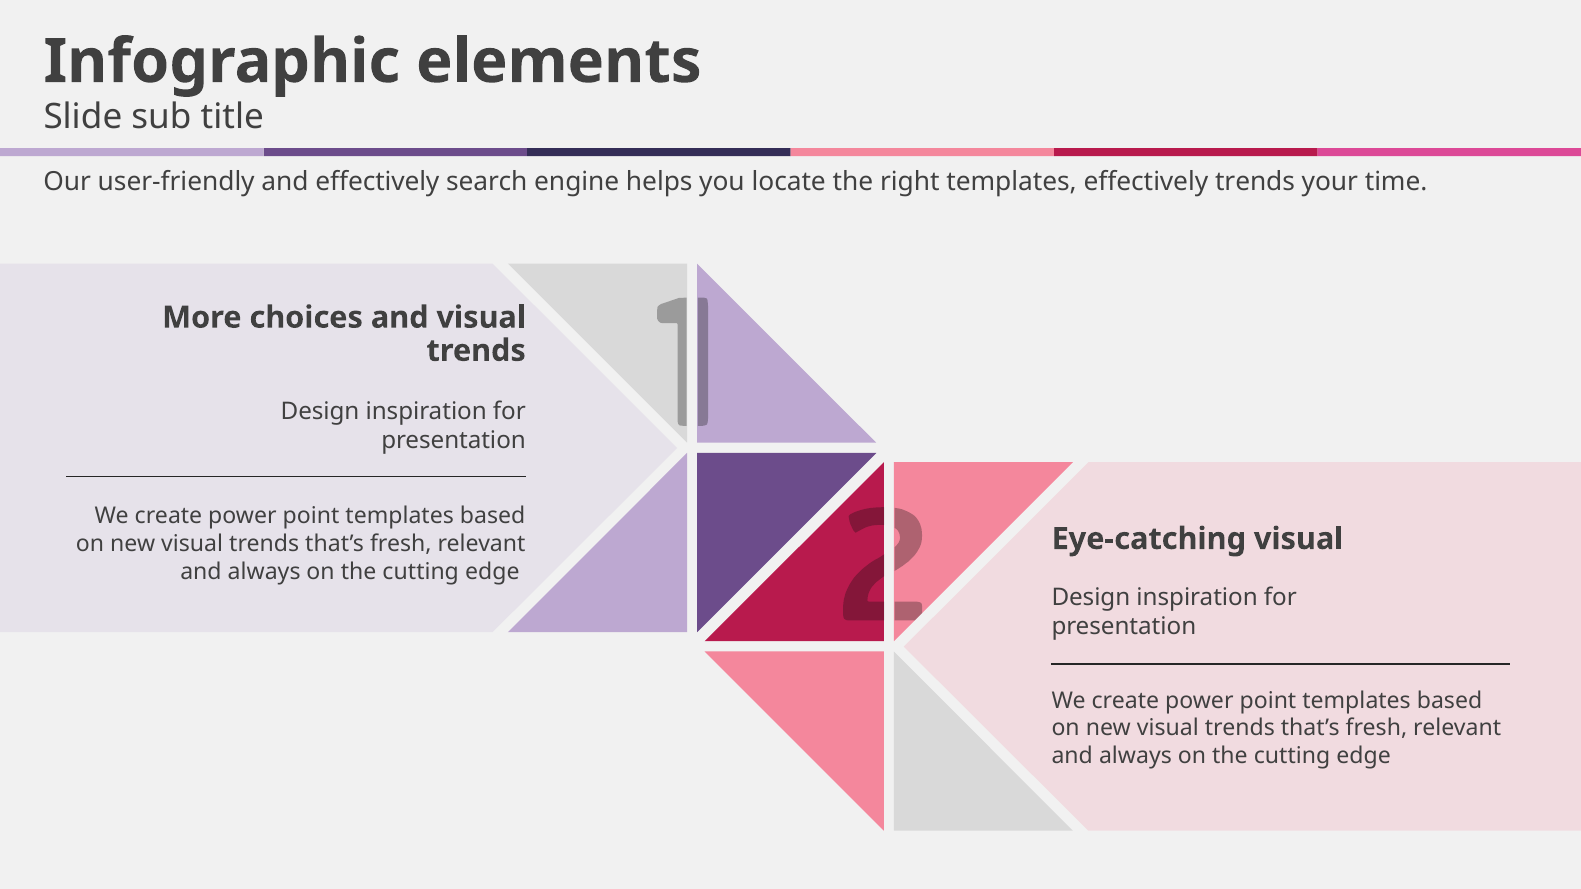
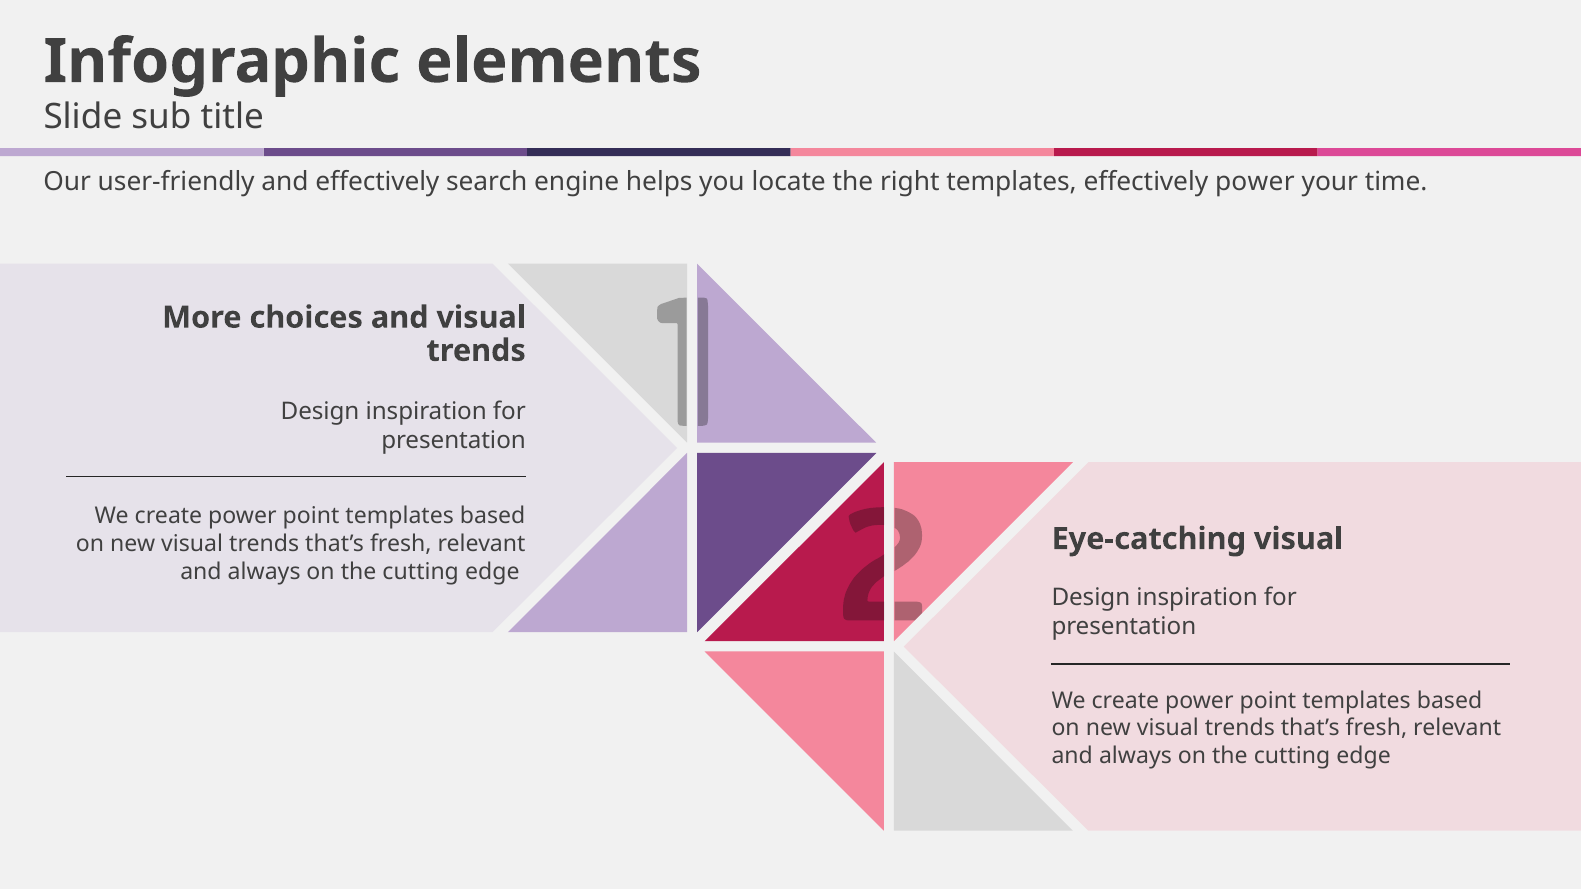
effectively trends: trends -> power (1255, 182)
